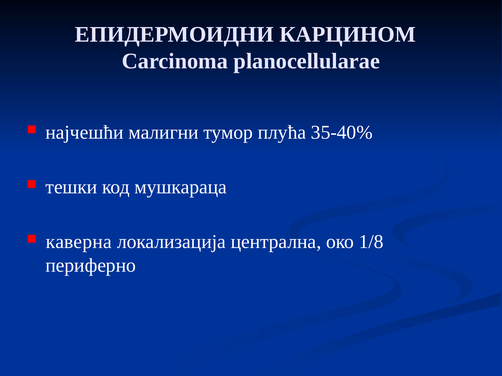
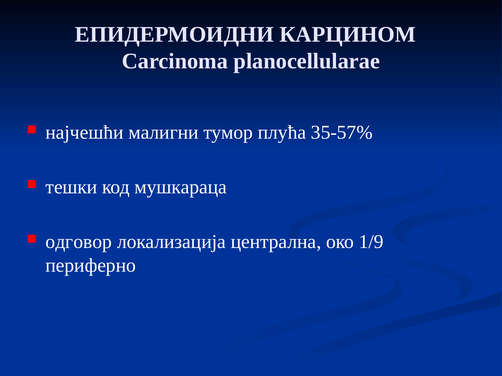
35-40%: 35-40% -> 35-57% (342, 133)
каверна: каверна -> одговор (79, 242)
1/8: 1/8 -> 1/9 (371, 242)
